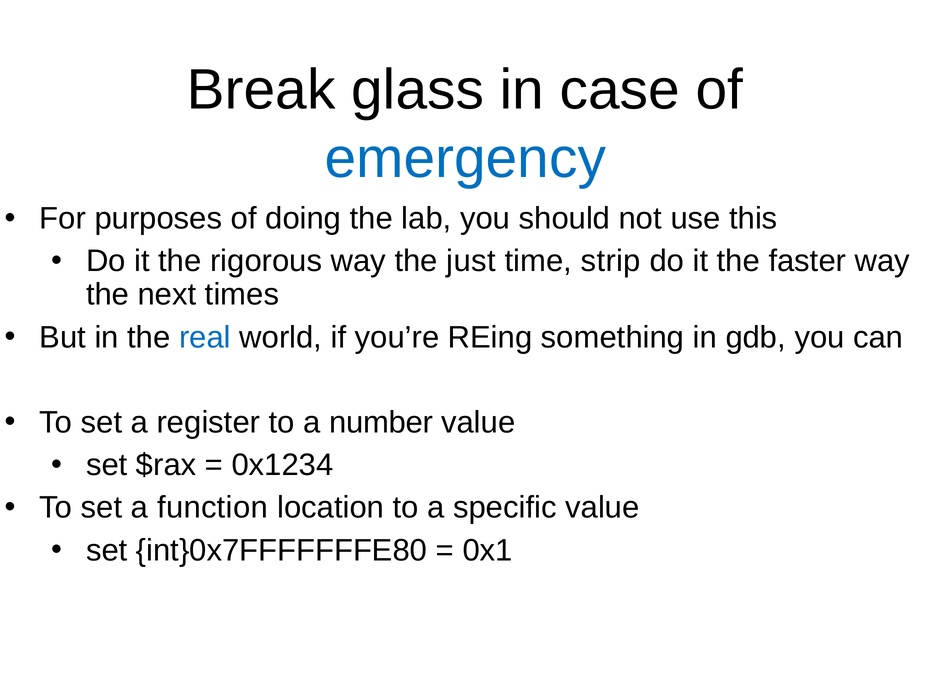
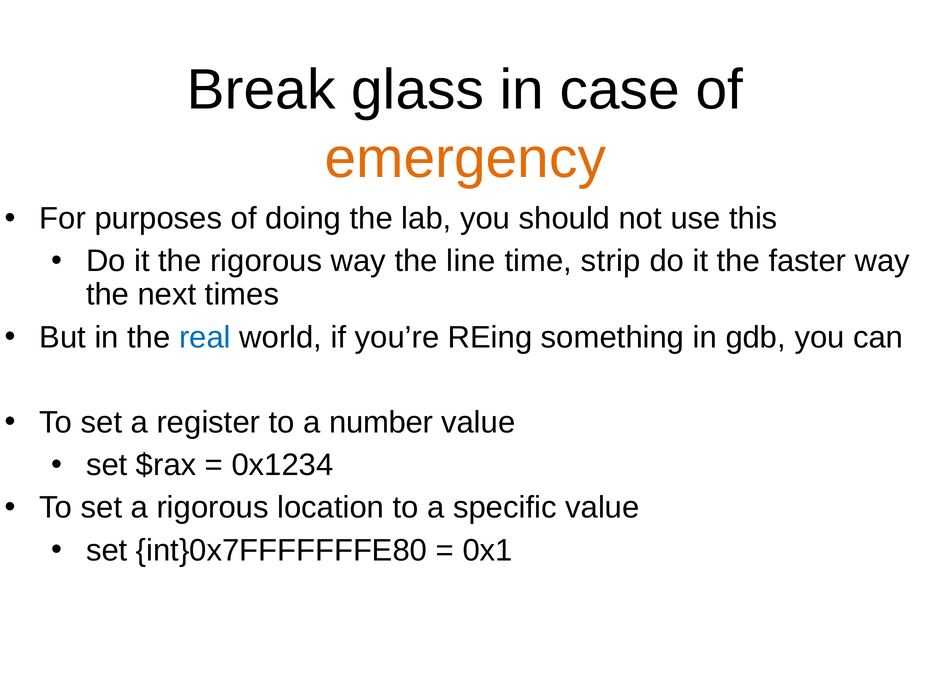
emergency colour: blue -> orange (465, 158)
just: just -> line (471, 261)
a function: function -> rigorous (213, 507)
